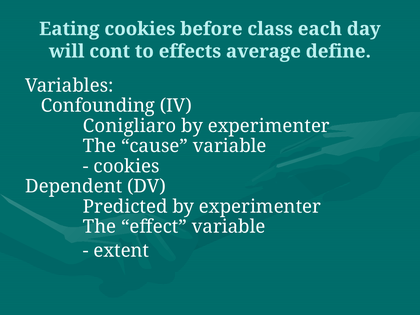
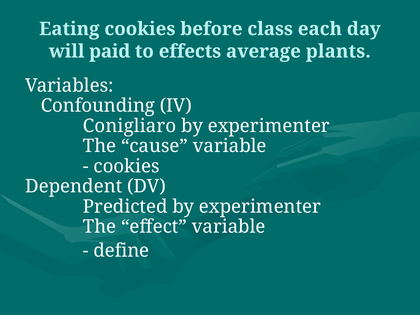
cont: cont -> paid (110, 51)
define: define -> plants (338, 51)
extent: extent -> define (121, 251)
